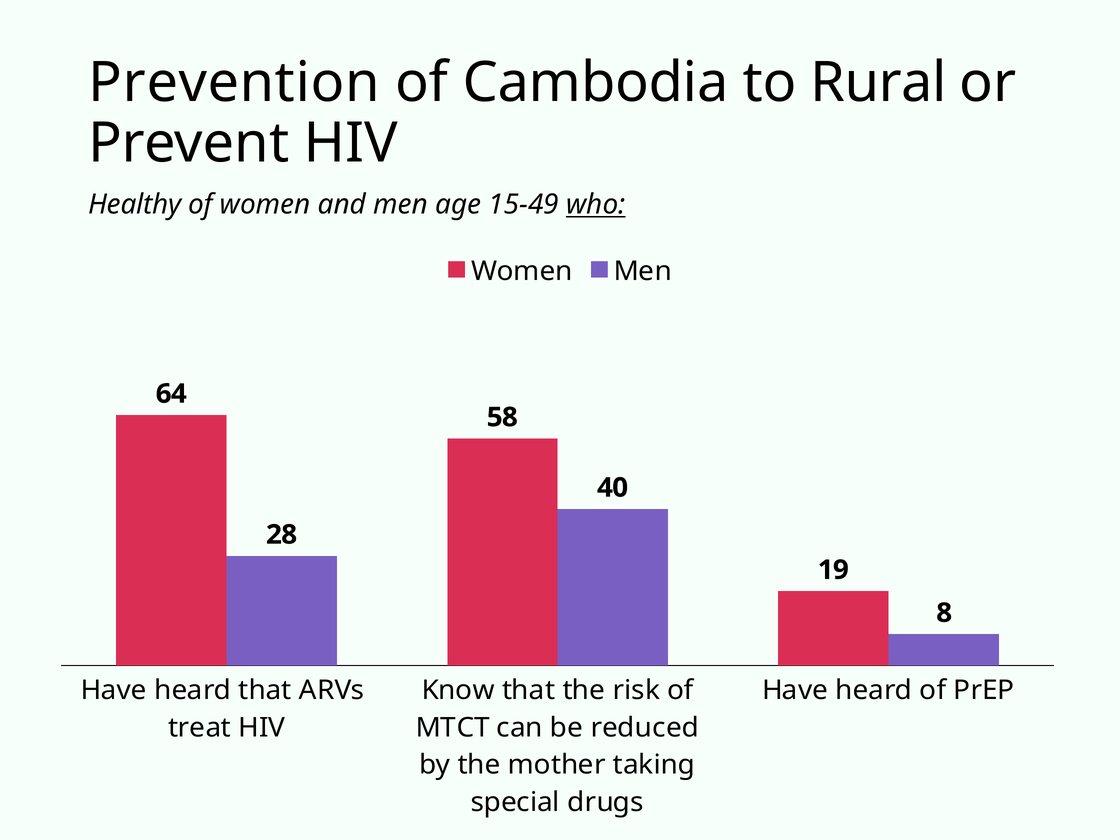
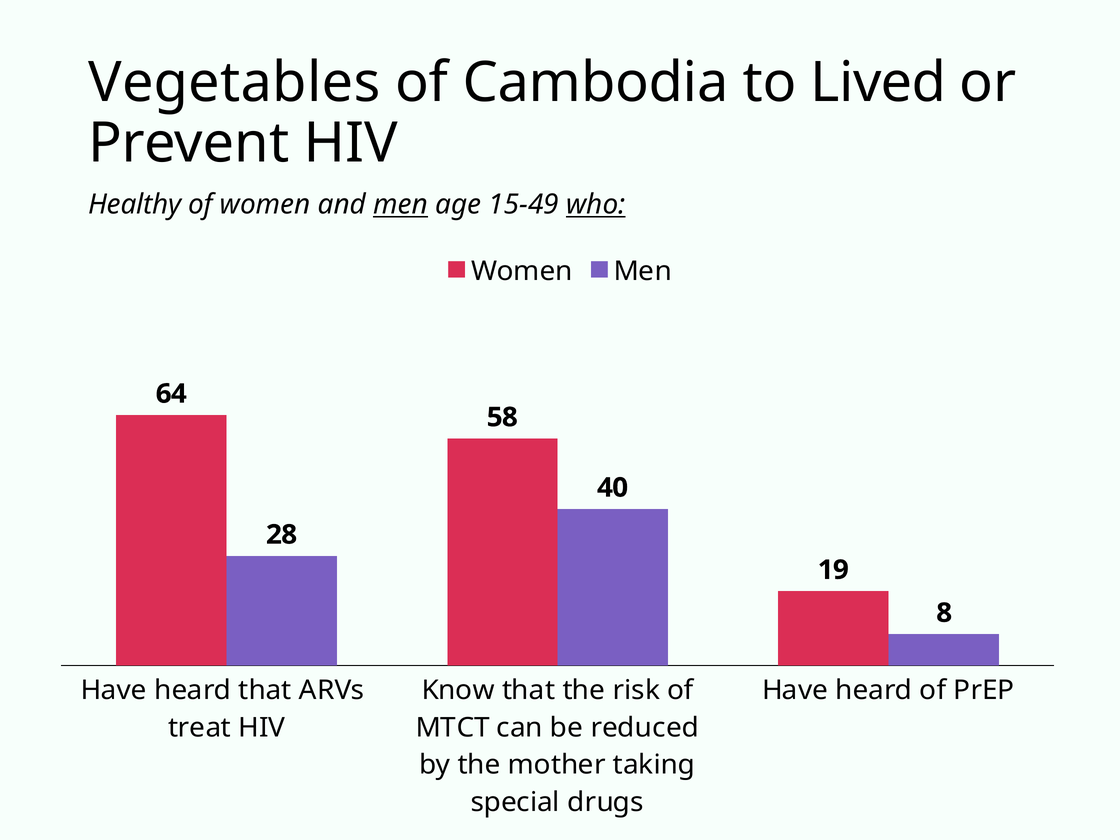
Prevention: Prevention -> Vegetables (234, 83)
Rural: Rural -> Lived (878, 83)
men underline: none -> present (401, 205)
